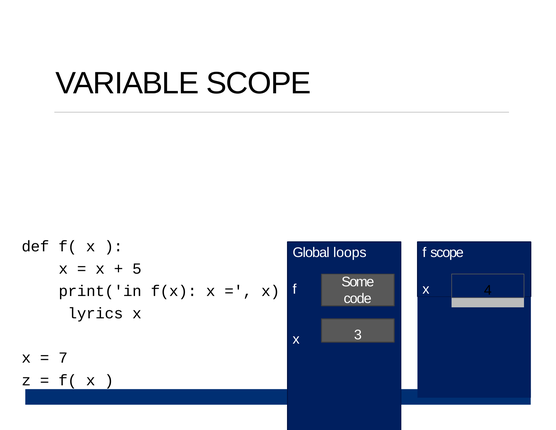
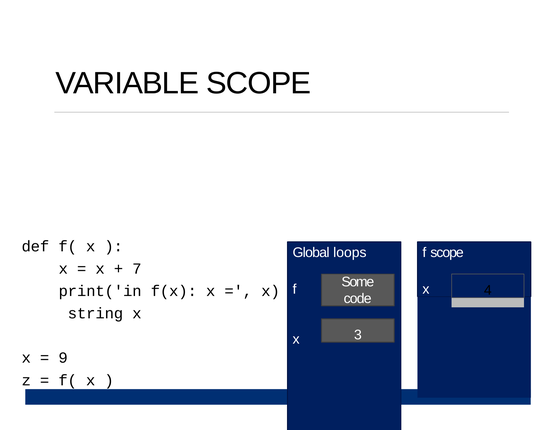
5: 5 -> 7 (137, 269)
lyrics: lyrics -> string (95, 313)
7: 7 -> 9 (63, 358)
